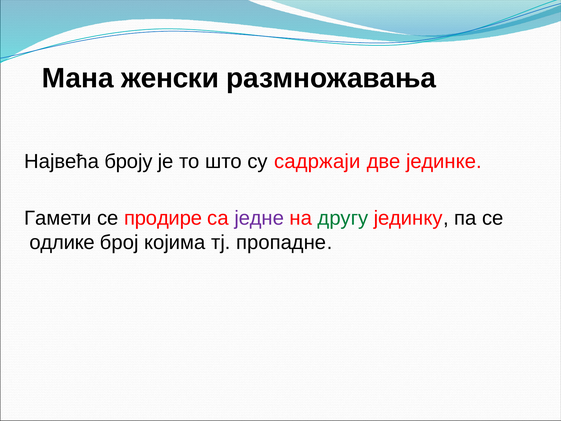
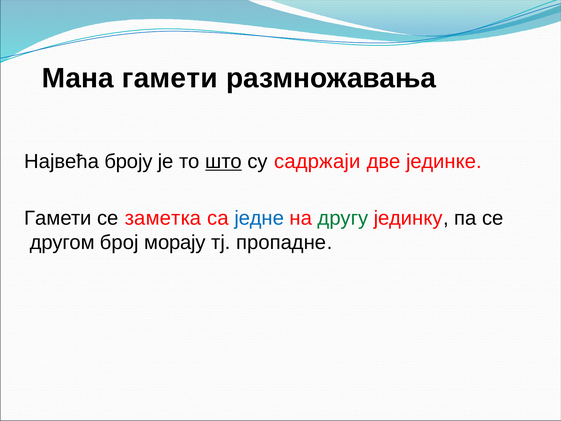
Мана женски: женски -> гамети (170, 78)
што underline: none -> present (224, 161)
продире: продире -> заметка (163, 218)
једне colour: purple -> blue (259, 218)
одлике: одлике -> другом (62, 242)
којима: којима -> морају (175, 242)
